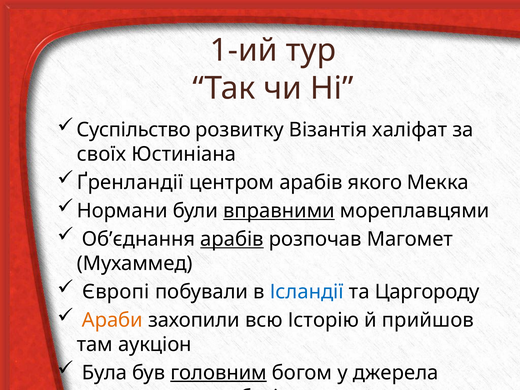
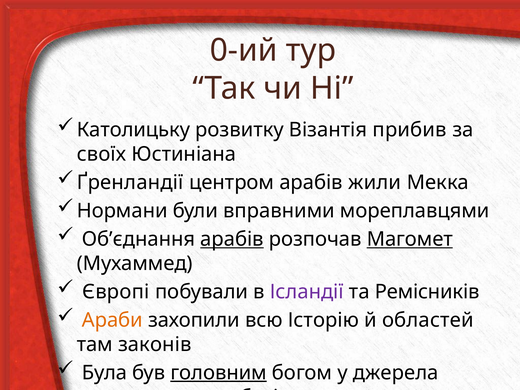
1-ий: 1-ий -> 0-ий (244, 50)
Суспільство: Суспільство -> Католицьку (133, 130)
халіфат: халіфат -> прибив (410, 130)
арабів якого: якого -> жили (375, 183)
вправними underline: present -> none (279, 211)
Магомет underline: none -> present (410, 239)
Ісландії colour: blue -> purple (307, 292)
Царгороду: Царгороду -> Ремісників (427, 292)
прийшов: прийшов -> областей (428, 320)
аукціон: аукціон -> законів (155, 344)
